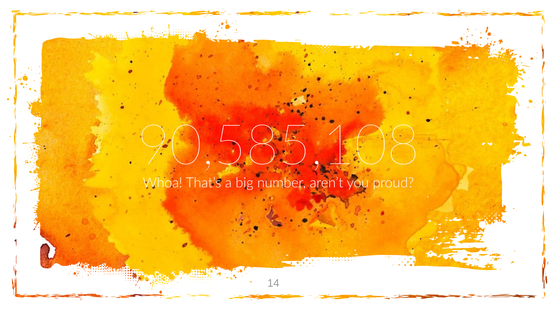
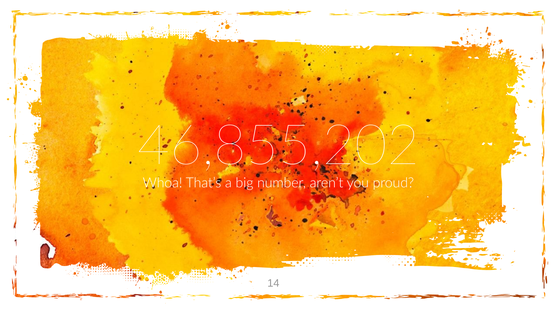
90,585,108: 90,585,108 -> 46,855,202 (278, 146)
